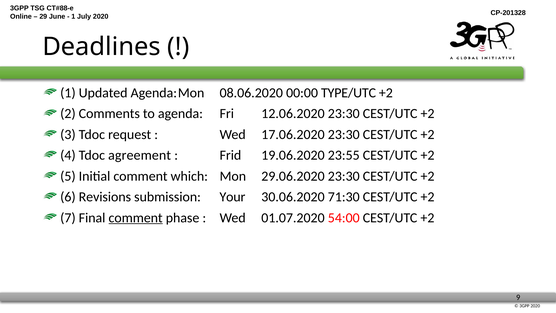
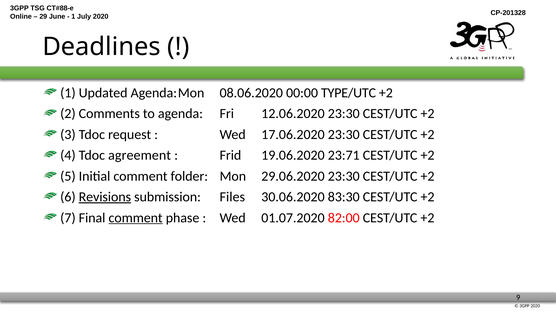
23:55: 23:55 -> 23:71 (344, 155)
which: which -> folder (189, 176)
Revisions underline: none -> present (105, 197)
Your: Your -> Files (232, 197)
71:30: 71:30 -> 83:30 (344, 197)
54:00: 54:00 -> 82:00 (344, 218)
